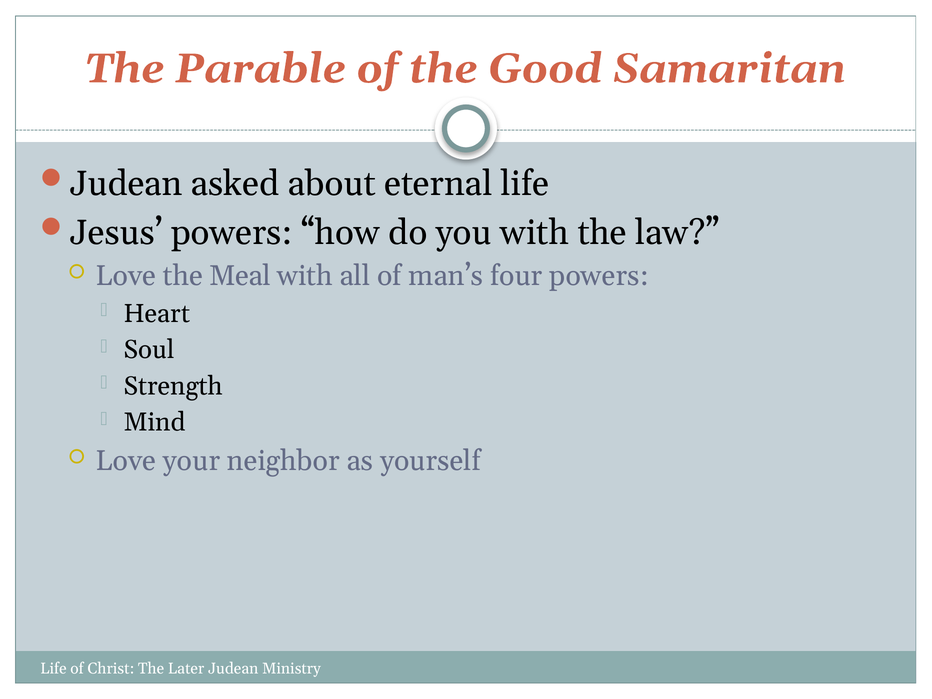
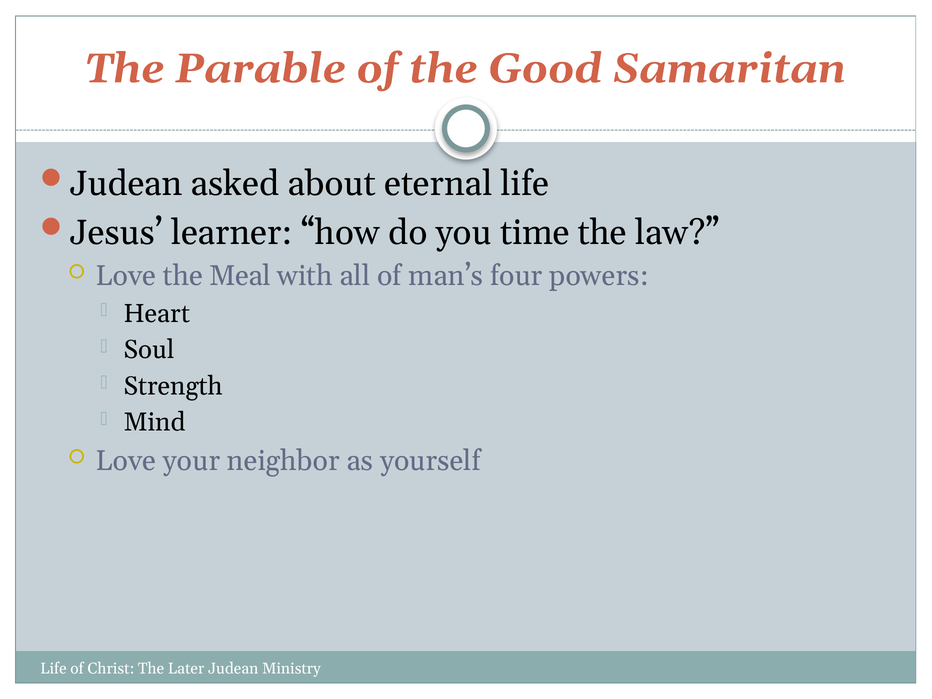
Jesus powers: powers -> learner (232, 233)
you with: with -> time (535, 233)
